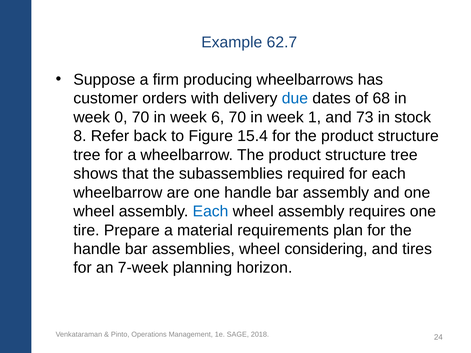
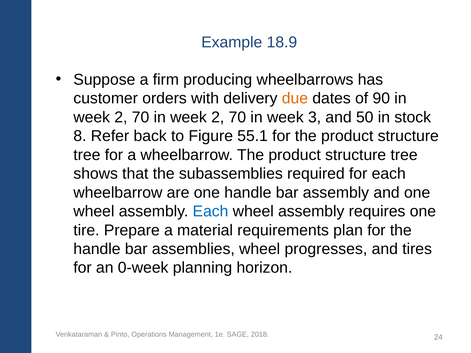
62.7: 62.7 -> 18.9 (282, 42)
due colour: blue -> orange (295, 98)
68: 68 -> 90 (381, 98)
0: 0 -> 2 (121, 117)
70 in week 6: 6 -> 2 (218, 117)
1: 1 -> 3 (315, 117)
73: 73 -> 50 (365, 117)
15.4: 15.4 -> 55.1 (253, 136)
considering: considering -> progresses (326, 249)
7-week: 7-week -> 0-week (143, 268)
